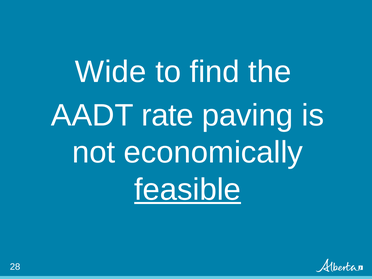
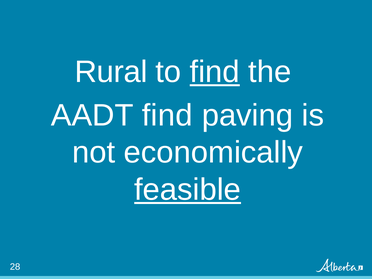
Wide: Wide -> Rural (111, 72)
find underline: none -> present (215, 72)
AADT rate: rate -> find (167, 115)
